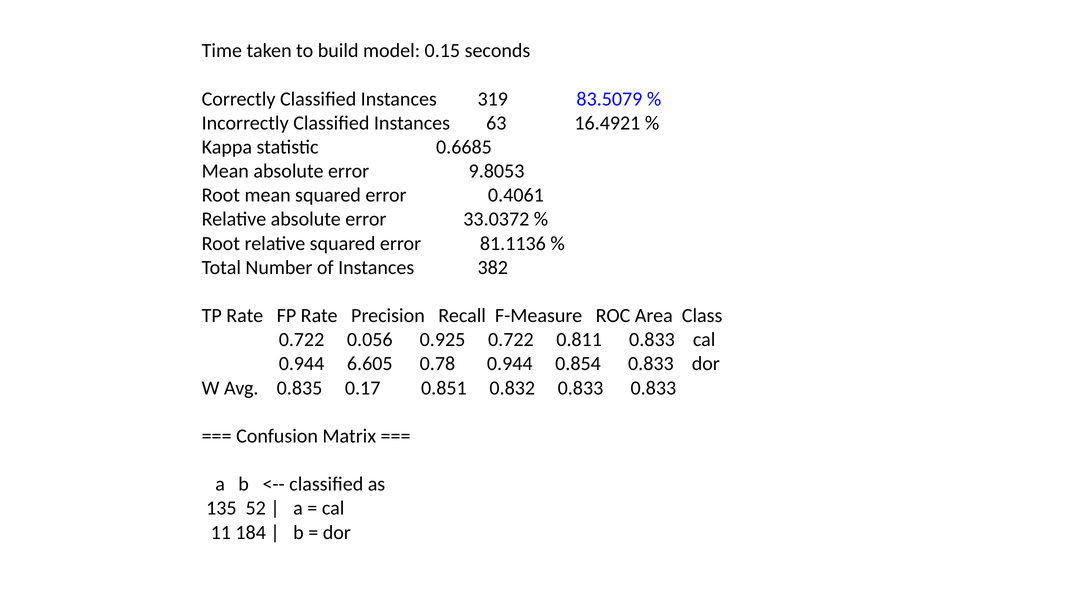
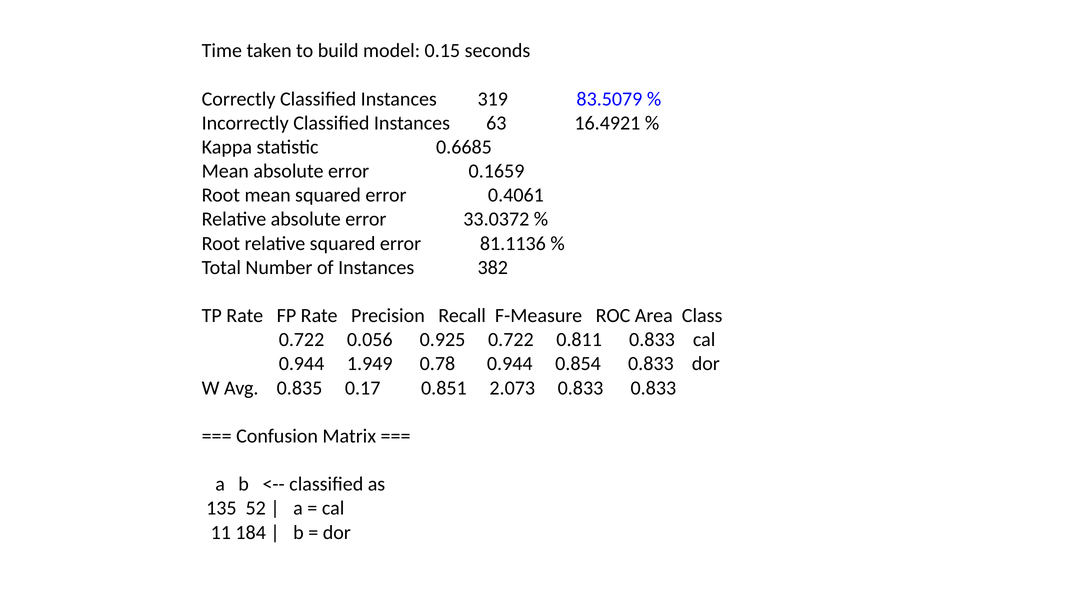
9.8053: 9.8053 -> 0.1659 (497, 171)
6.605: 6.605 -> 1.949 (370, 364)
0.832: 0.832 -> 2.073 (512, 388)
